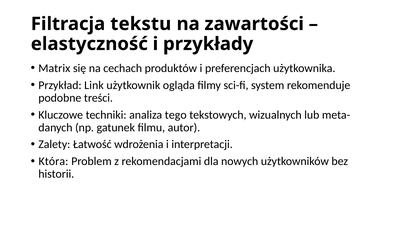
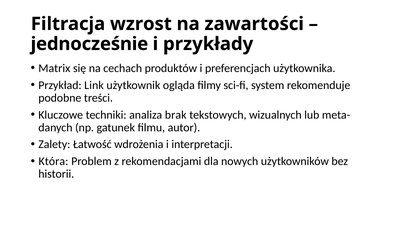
tekstu: tekstu -> wzrost (141, 24)
elastyczność: elastyczność -> jednocześnie (89, 44)
tego: tego -> brak (176, 115)
